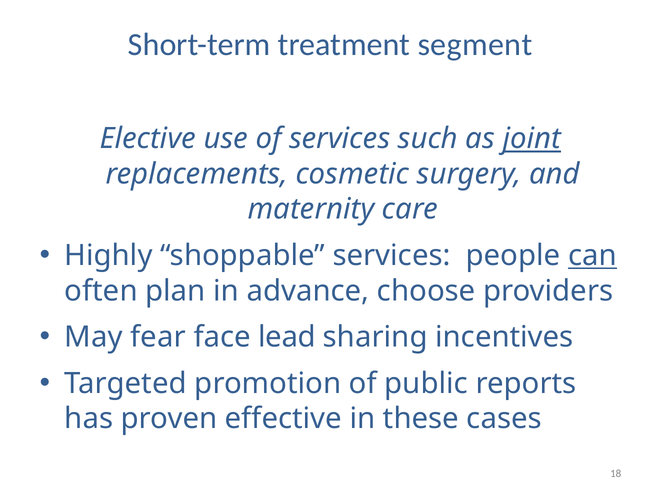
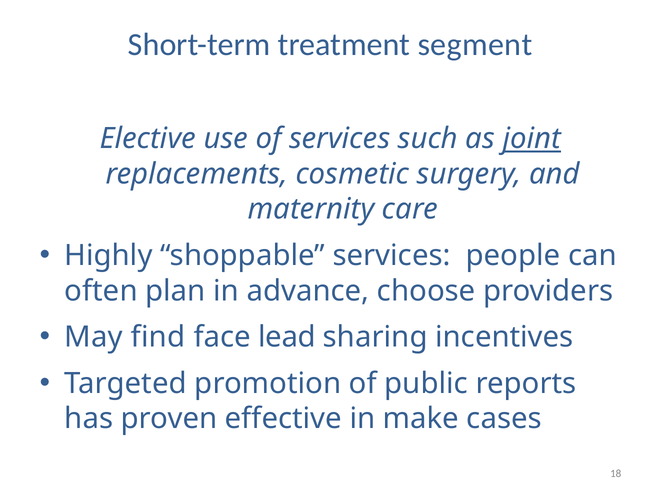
can underline: present -> none (592, 255)
fear: fear -> find (158, 337)
these: these -> make (421, 419)
